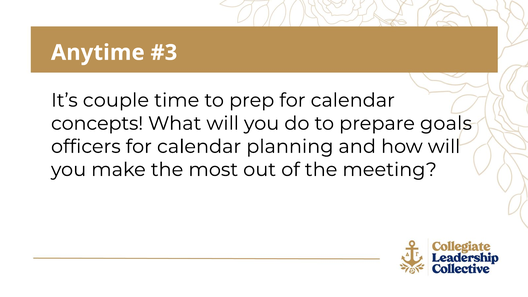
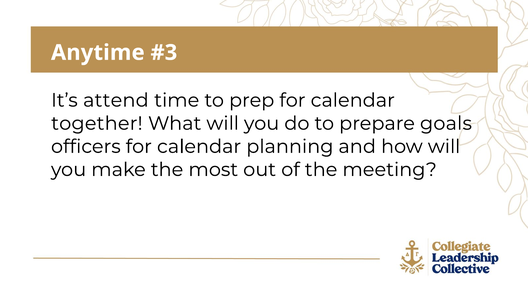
couple: couple -> attend (116, 100)
concepts: concepts -> together (97, 123)
